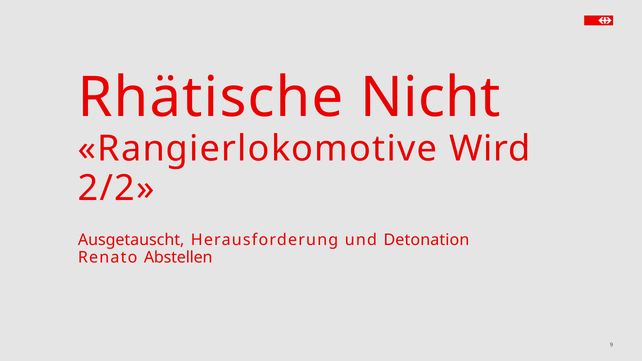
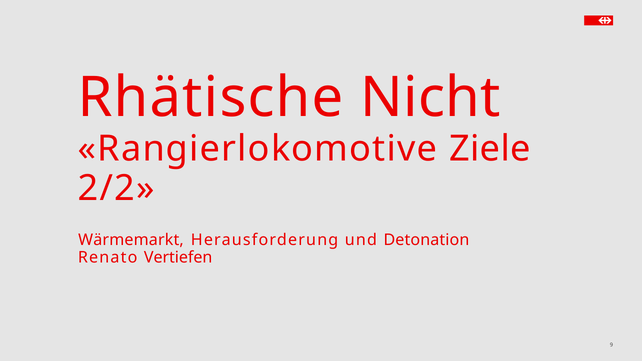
Wird: Wird -> Ziele (490, 149)
Ausgetauscht: Ausgetauscht -> Wärmemarkt (131, 240)
Abstellen: Abstellen -> Vertiefen (178, 258)
